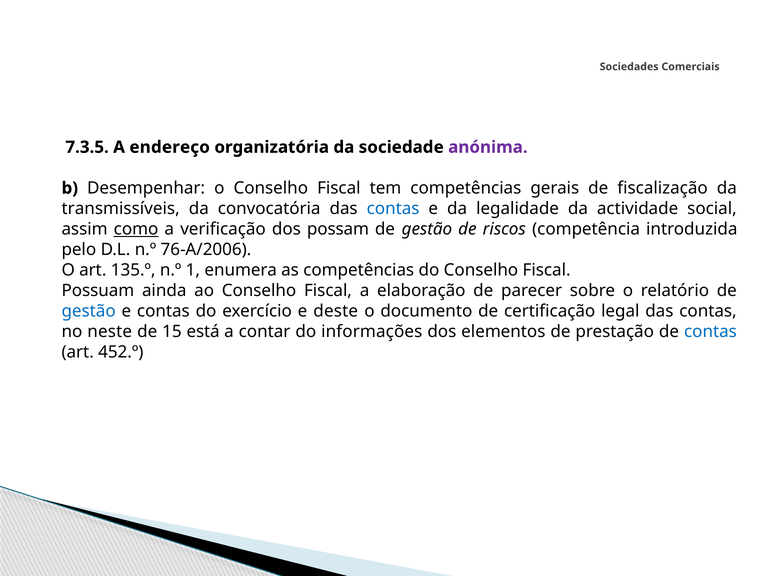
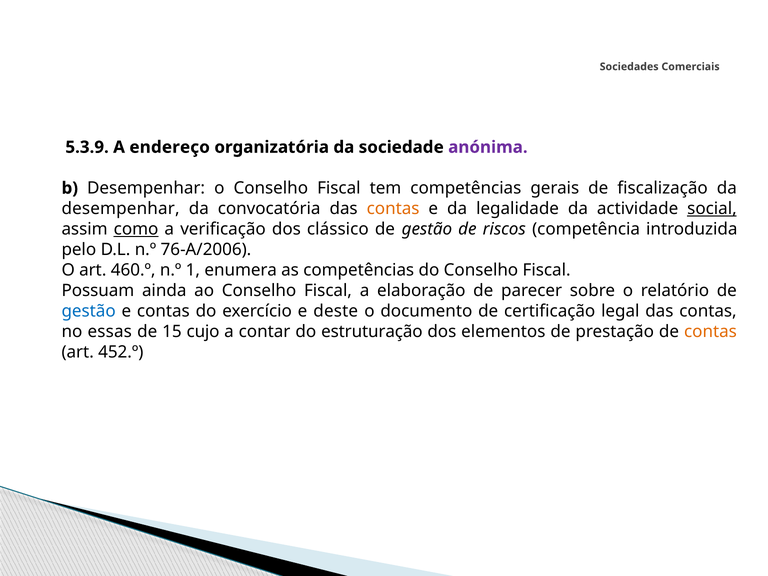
7.3.5: 7.3.5 -> 5.3.9 (87, 147)
transmissíveis: transmissíveis -> desempenhar (121, 209)
contas colour: blue -> orange (393, 209)
social underline: none -> present (712, 209)
possam: possam -> clássico (338, 229)
135.º: 135.º -> 460.º (133, 270)
neste: neste -> essas (110, 331)
está: está -> cujo (203, 331)
informações: informações -> estruturação (372, 331)
contas colour: blue -> orange (710, 331)
